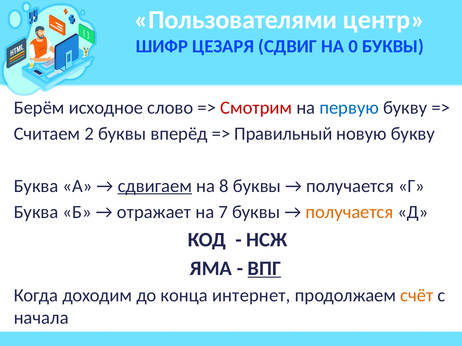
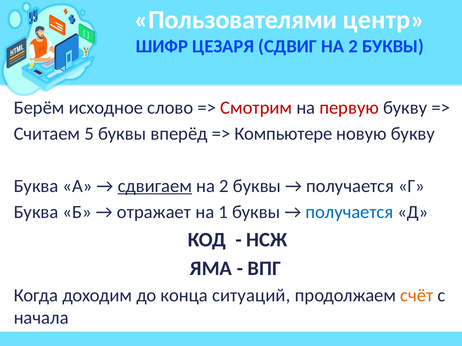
СДВИГ НА 0: 0 -> 2 (353, 46)
первую colour: blue -> red (349, 108)
2: 2 -> 5 (89, 134)
Правильный: Правильный -> Компьютере (283, 134)
8: 8 -> 2 (224, 186)
7: 7 -> 1 (223, 212)
получается colour: orange -> blue (349, 212)
ВПГ underline: present -> none (264, 269)
интернет: интернет -> ситуаций (251, 296)
